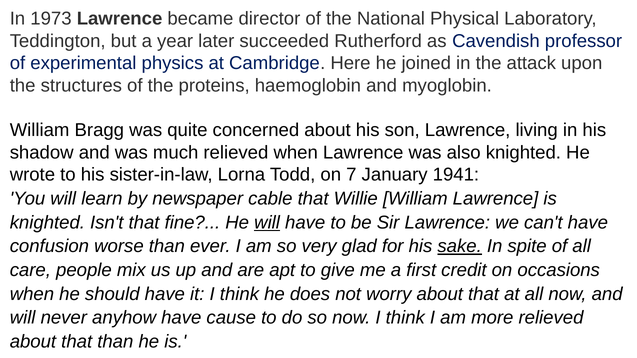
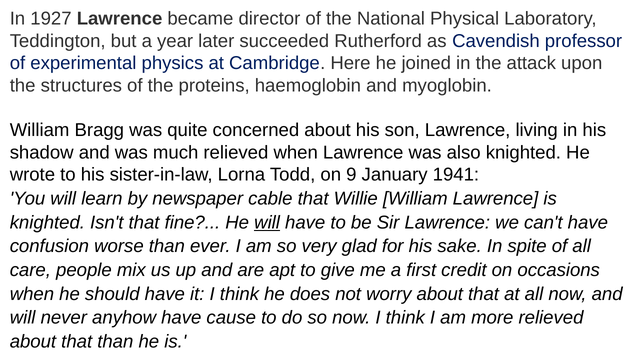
1973: 1973 -> 1927 (51, 19)
7: 7 -> 9 (351, 175)
sake underline: present -> none (460, 246)
